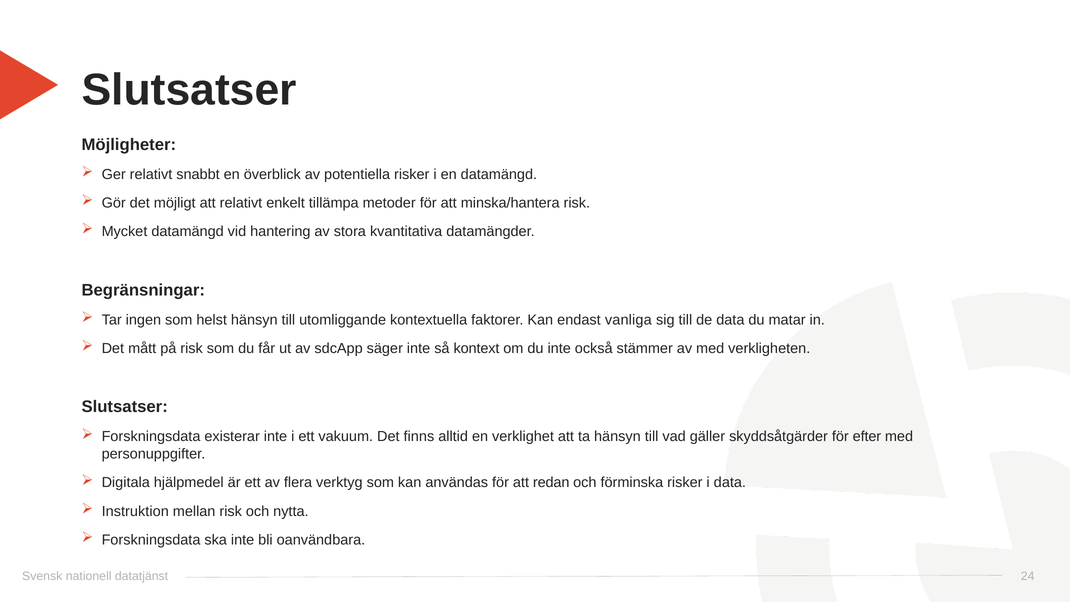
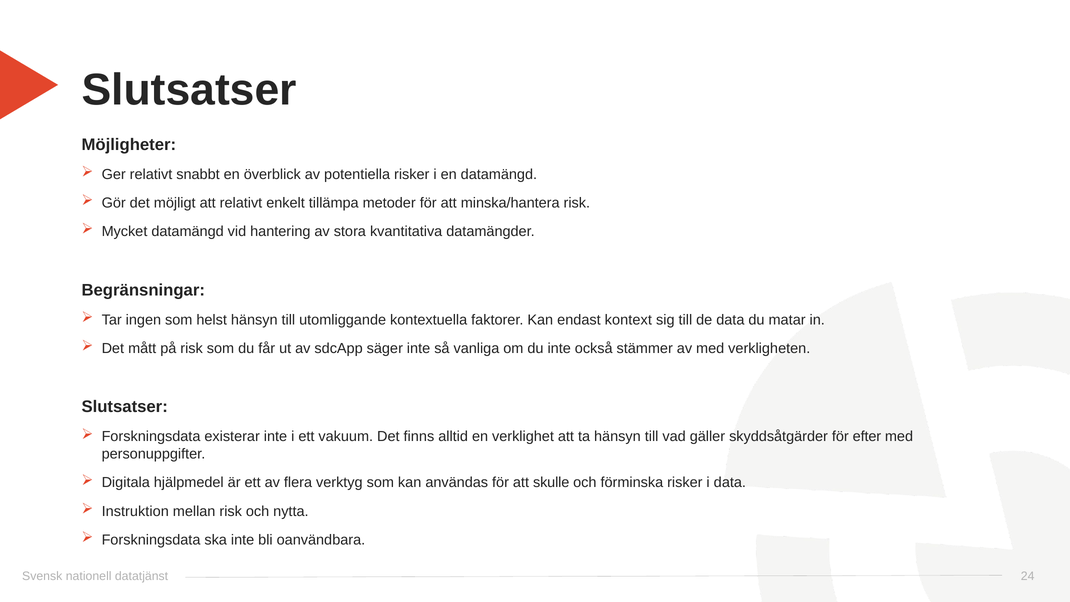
vanliga: vanliga -> kontext (628, 320)
kontext: kontext -> vanliga (476, 348)
redan: redan -> skulle (551, 483)
